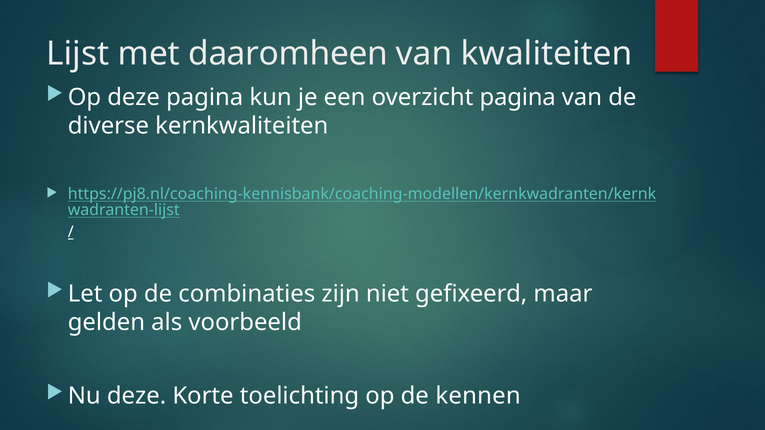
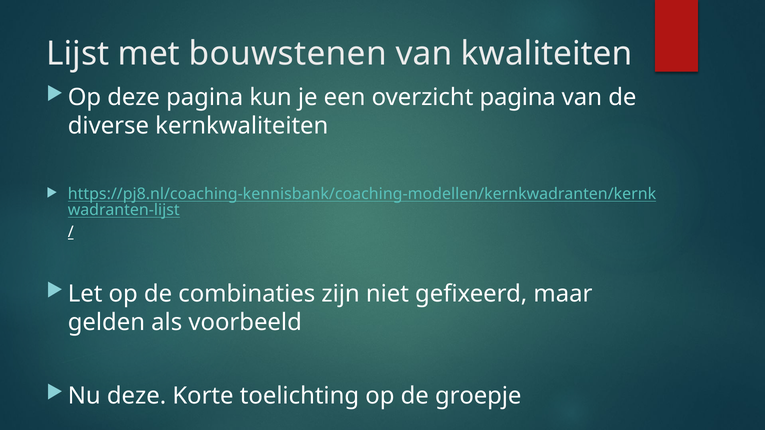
daaromheen: daaromheen -> bouwstenen (288, 54)
kennen: kennen -> groepje (478, 396)
